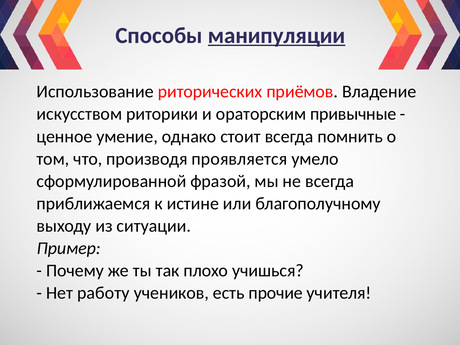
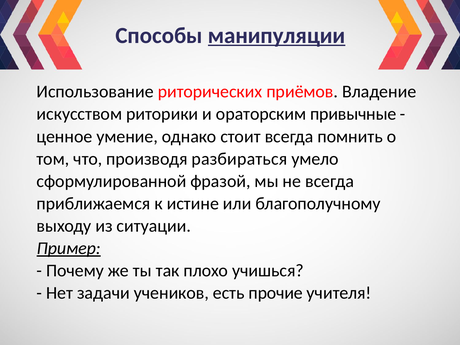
проявляется: проявляется -> разбираться (239, 159)
Пример underline: none -> present (69, 248)
работу: работу -> задачи (103, 293)
